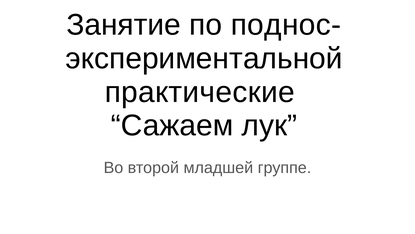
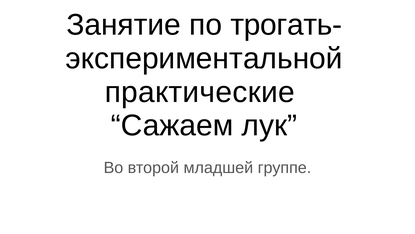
поднос-: поднос- -> трогать- (286, 25)
